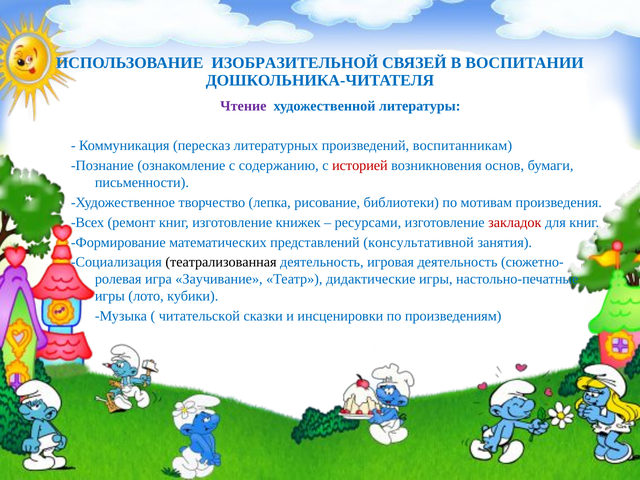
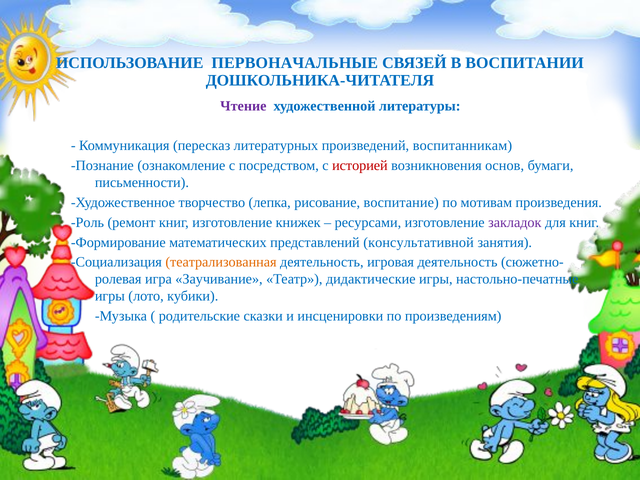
ИЗОБРАЗИТЕЛЬНОЙ: ИЗОБРАЗИТЕЛЬНОЙ -> ПЕРВОНАЧАЛЬНЫЕ (295, 63)
содержанию: содержанию -> посредством (279, 166)
библиотеки: библиотеки -> воспитание (401, 203)
Всех: Всех -> Роль (87, 222)
закладок colour: red -> purple (515, 222)
театрализованная colour: black -> orange (221, 262)
читательской: читательской -> родительские (199, 316)
